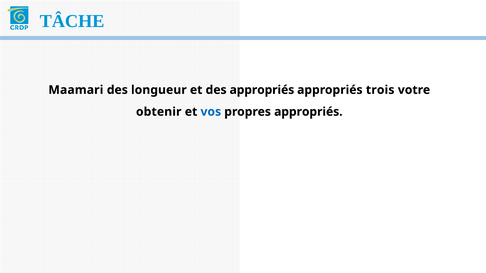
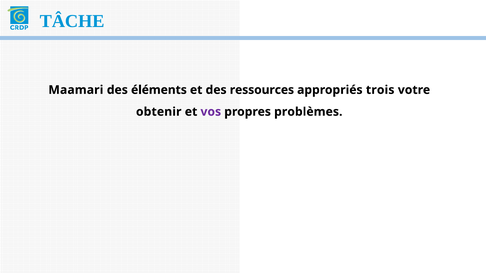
longueur: longueur -> éléments (159, 90)
des appropriés: appropriés -> ressources (262, 90)
vos colour: blue -> purple (211, 112)
propres appropriés: appropriés -> problèmes (308, 112)
